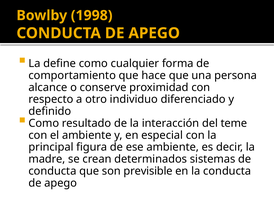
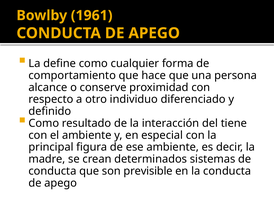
1998: 1998 -> 1961 (92, 15)
teme: teme -> tiene (234, 123)
